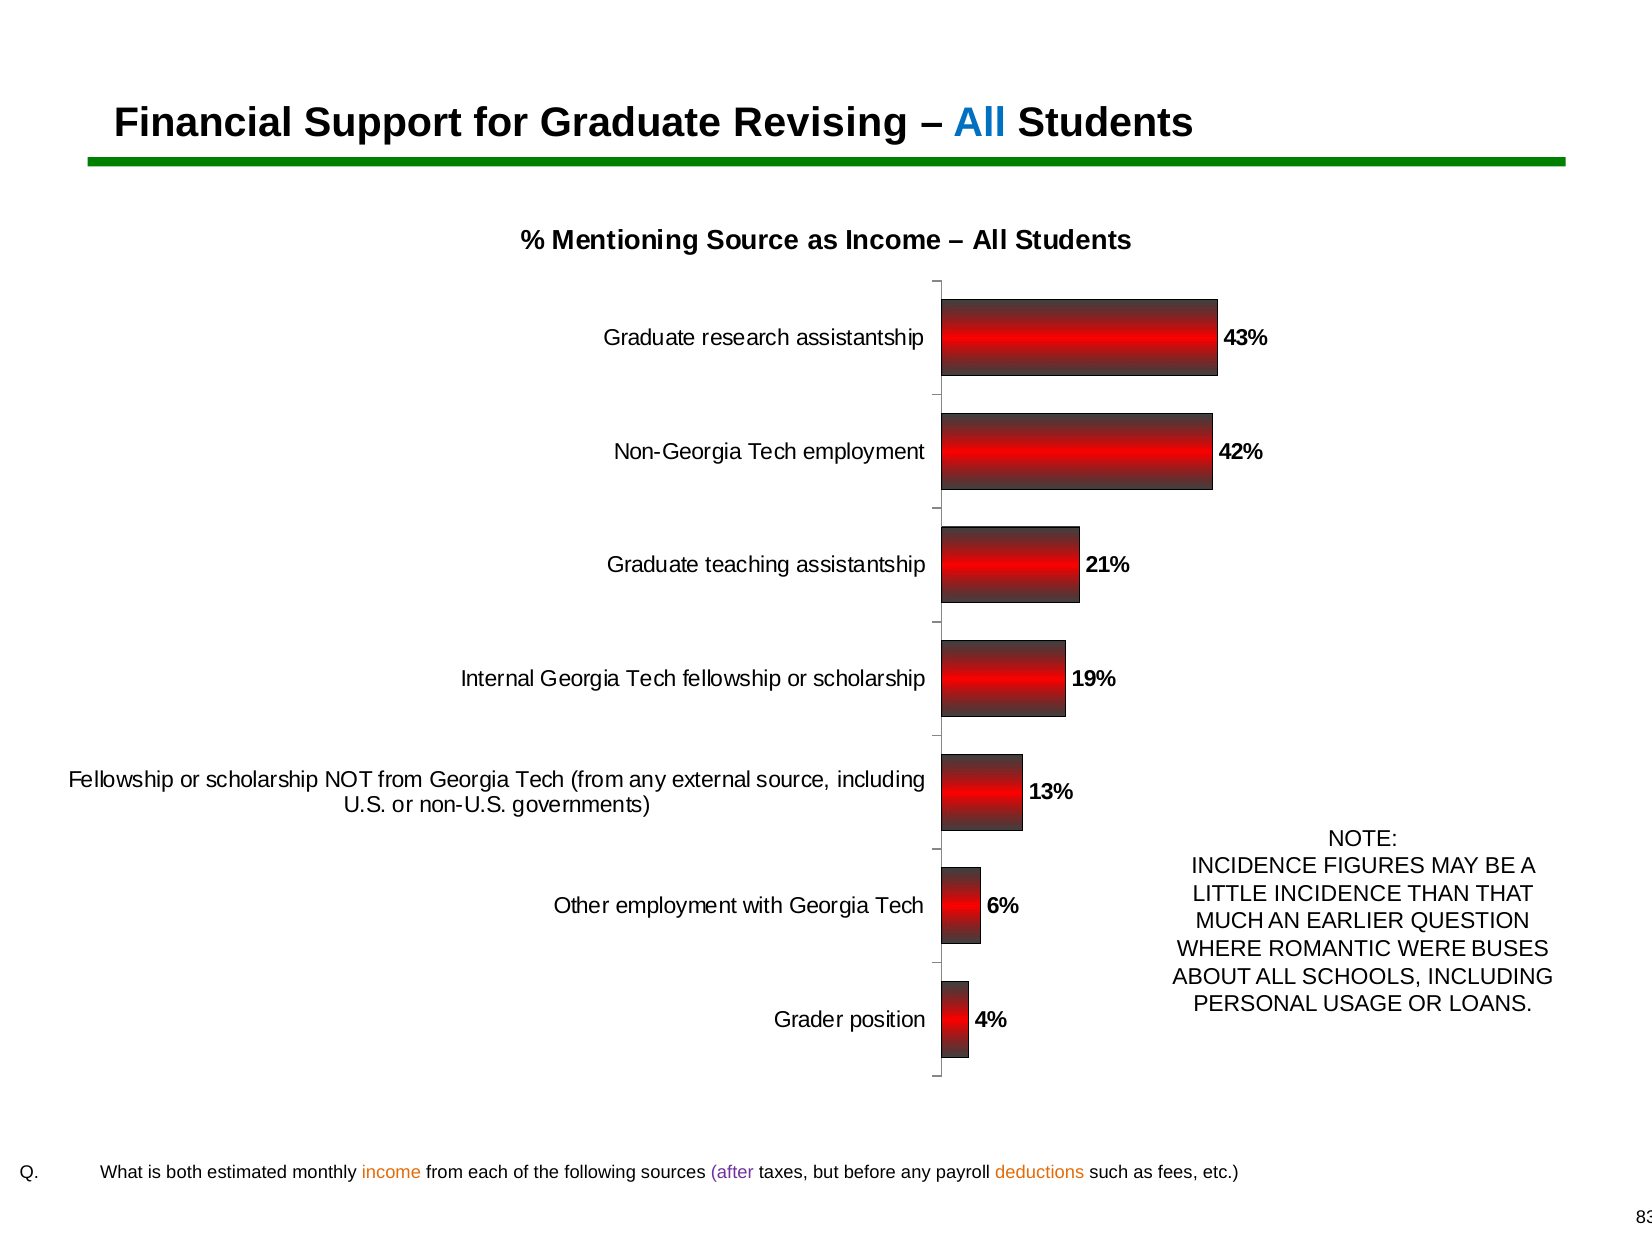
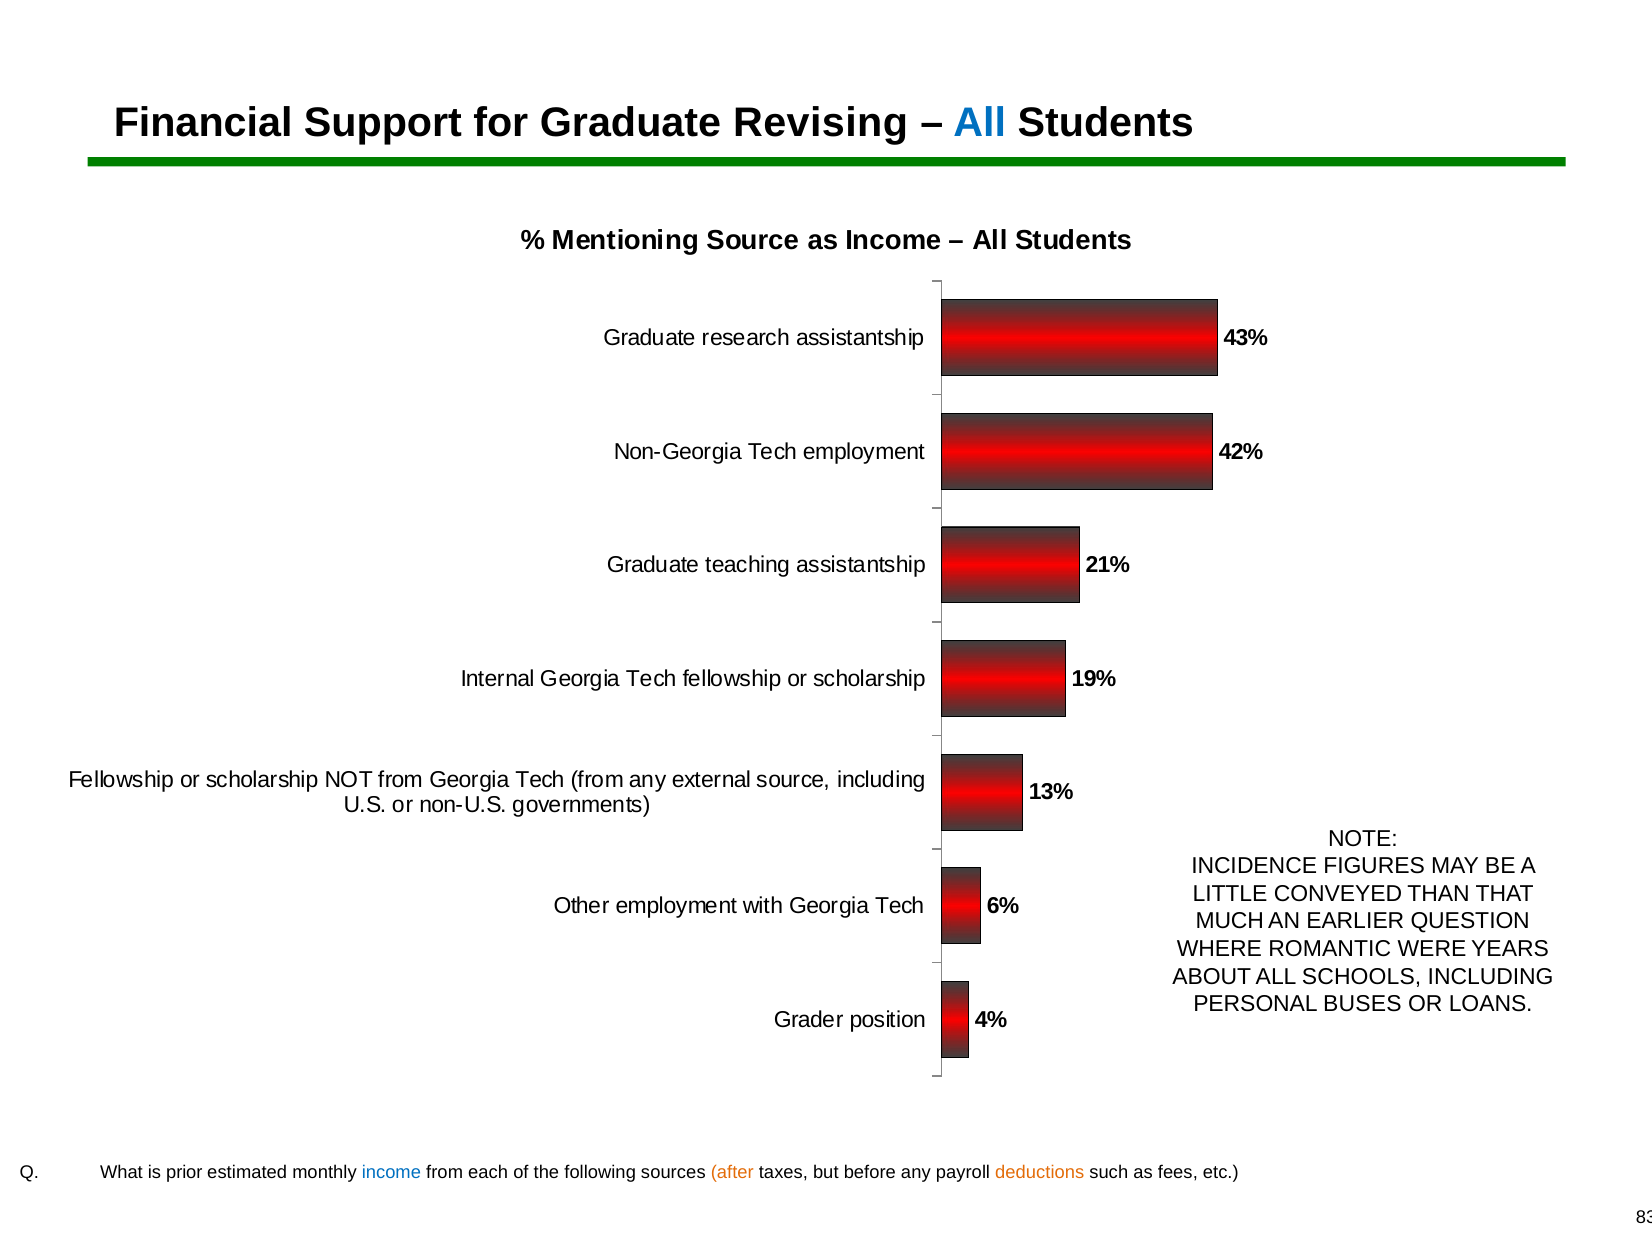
LITTLE INCIDENCE: INCIDENCE -> CONVEYED (1338, 894)
BUSES: BUSES -> YEARS (1510, 949)
USAGE: USAGE -> BUSES (1362, 1004)
both: both -> prior (184, 1172)
income colour: orange -> blue (391, 1172)
after colour: purple -> orange (732, 1172)
